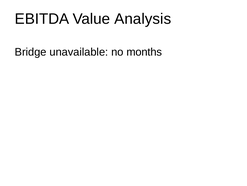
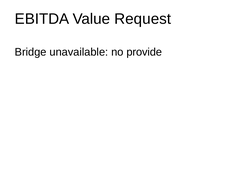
Analysis: Analysis -> Request (143, 19)
months: months -> provide (144, 52)
